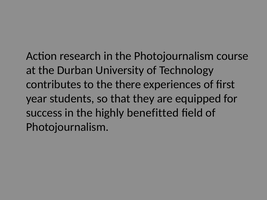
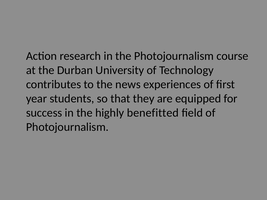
there: there -> news (128, 84)
